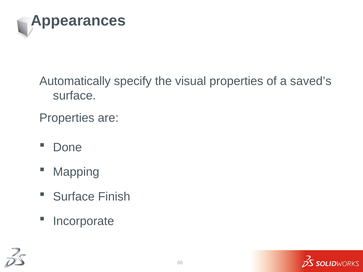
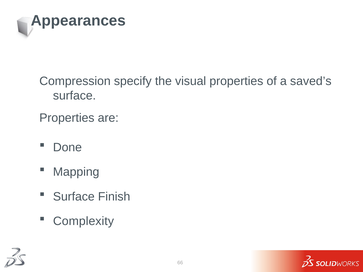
Automatically: Automatically -> Compression (75, 81)
Incorporate: Incorporate -> Complexity (83, 221)
